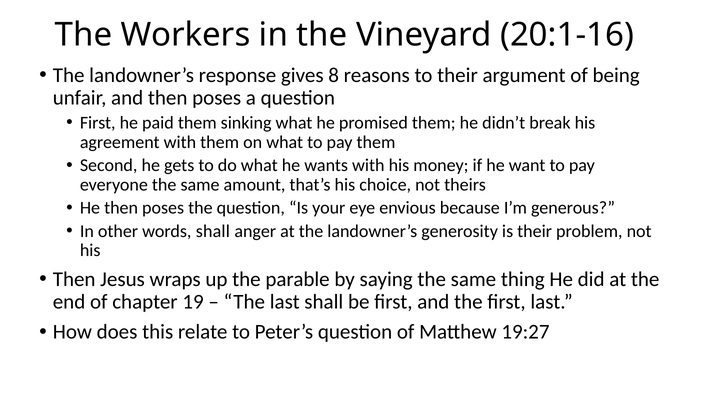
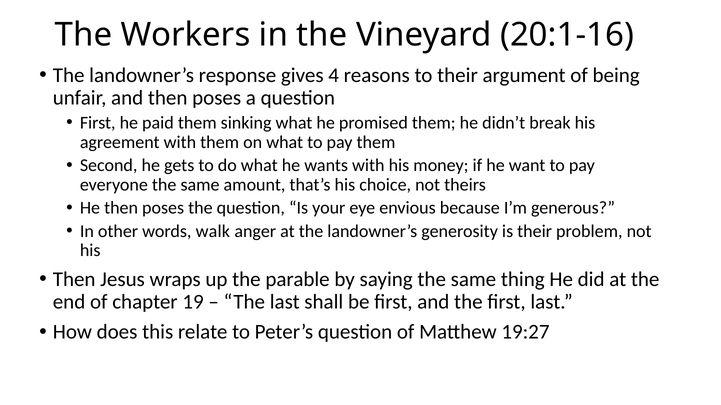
8: 8 -> 4 (334, 75)
words shall: shall -> walk (213, 231)
